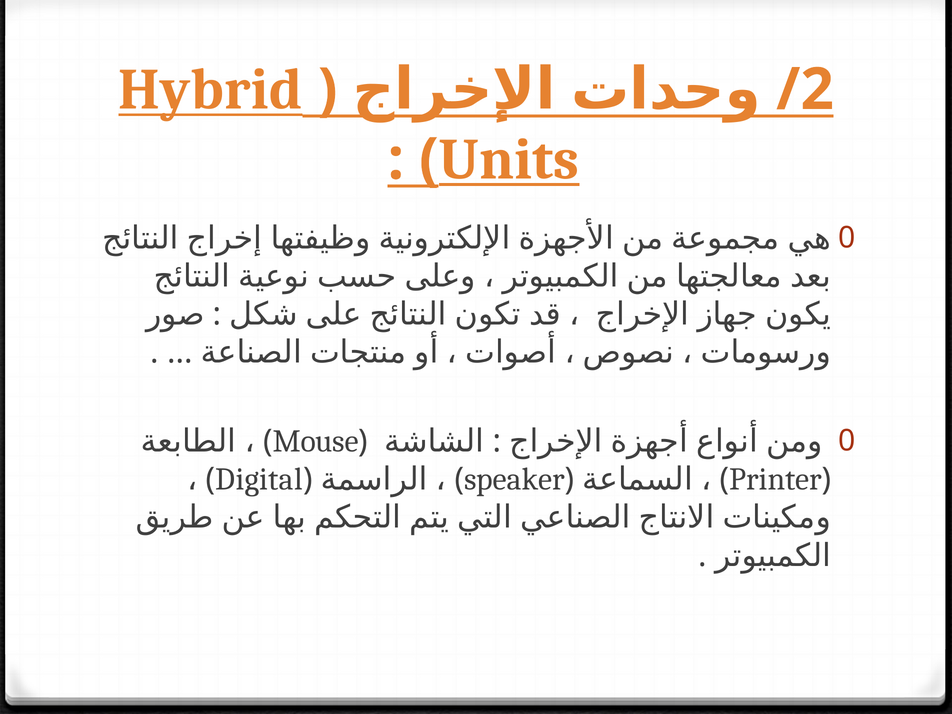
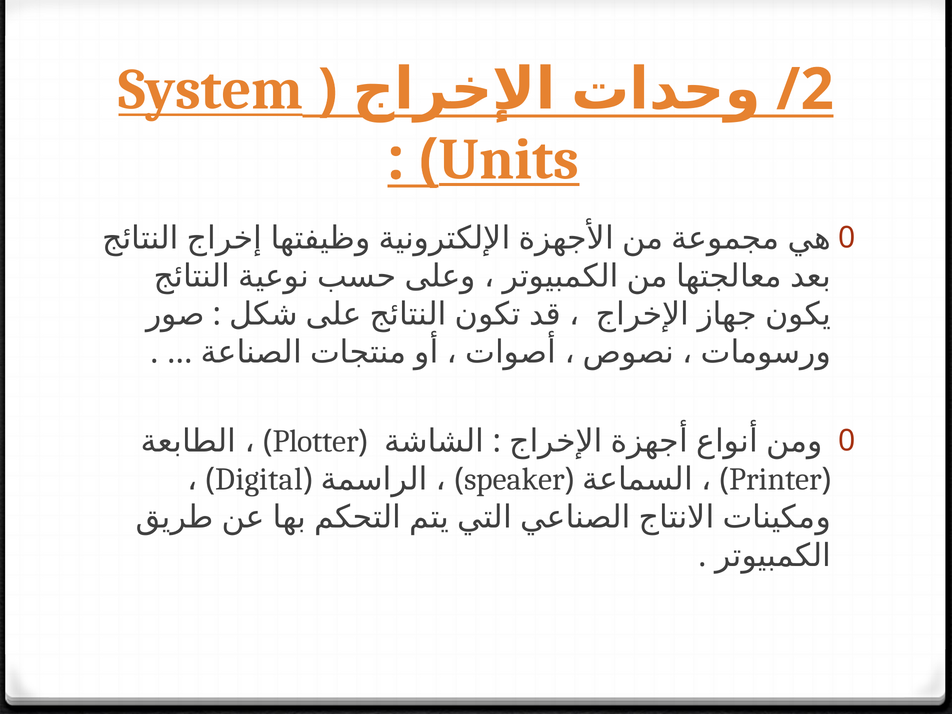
Hybrid: Hybrid -> System (211, 90)
Mouse: Mouse -> Plotter (316, 441)
